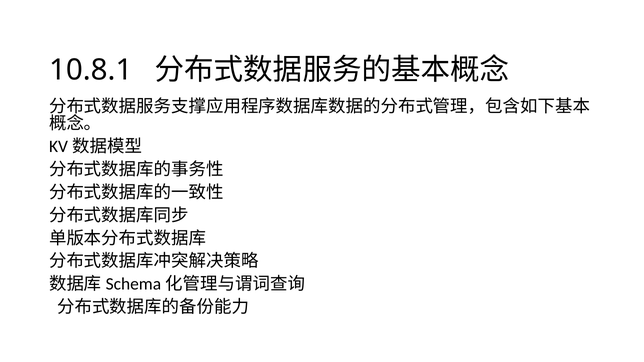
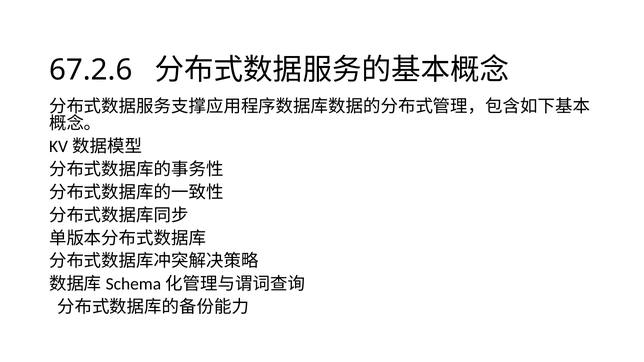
10.8.1: 10.8.1 -> 67.2.6 (91, 70)
